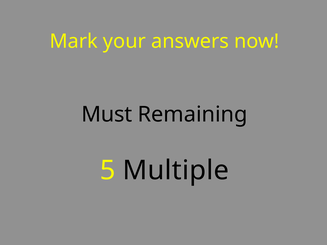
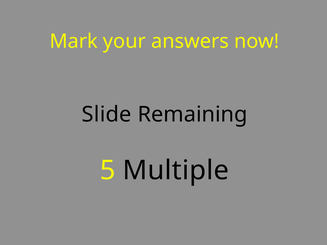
Must: Must -> Slide (107, 115)
